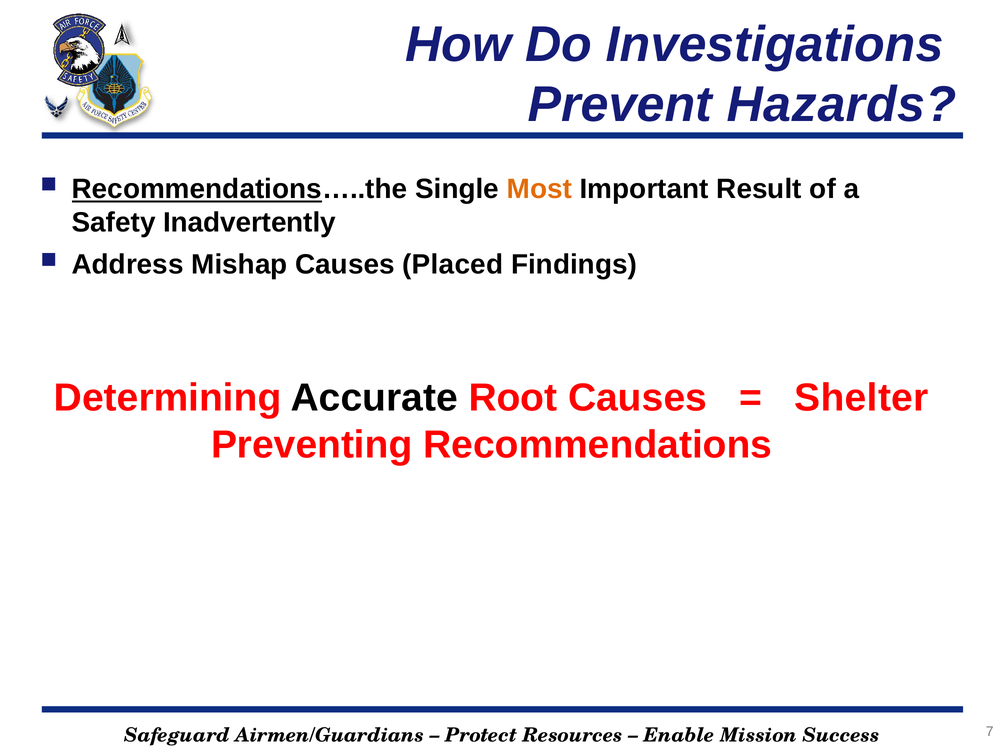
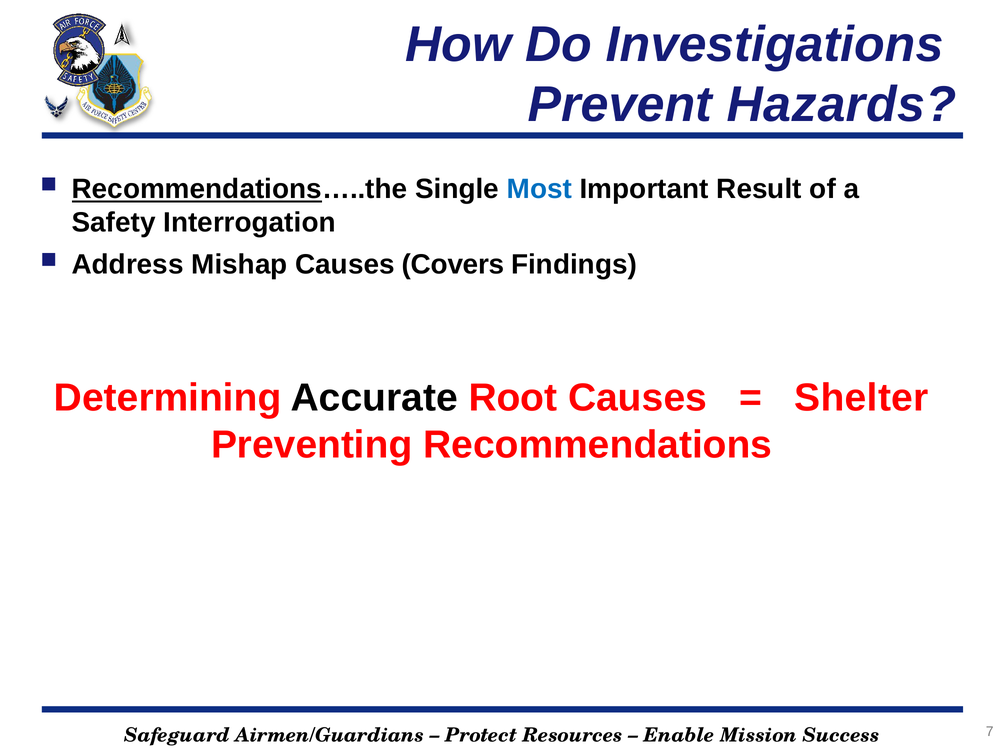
Most colour: orange -> blue (539, 189)
Inadvertently: Inadvertently -> Interrogation (249, 223)
Placed: Placed -> Covers (453, 265)
